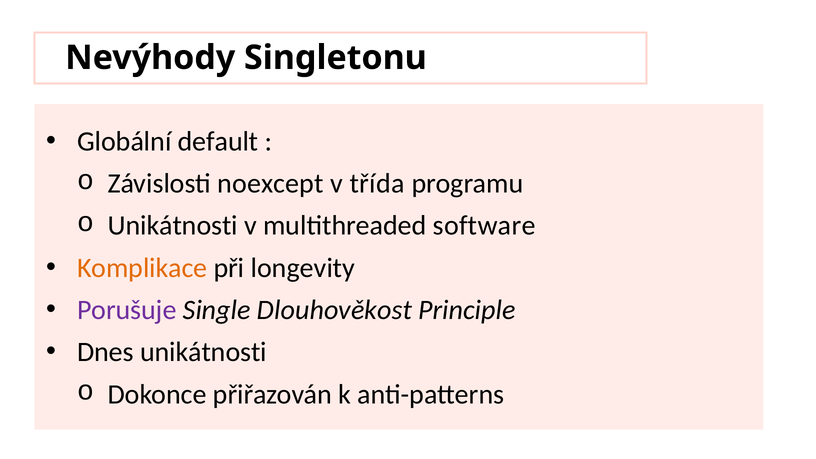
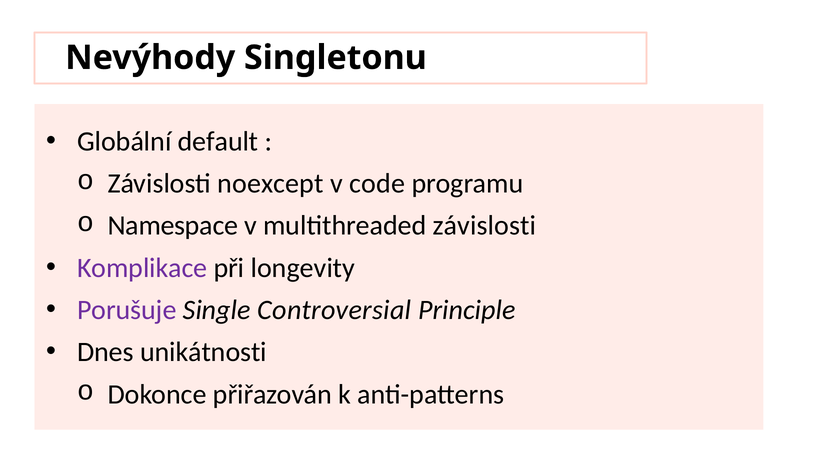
třída: třída -> code (377, 184)
Unikátnosti: Unikátnosti -> Namespace (173, 226)
multithreaded software: software -> závislosti (484, 226)
Komplikace colour: orange -> purple (142, 268)
Dlouhověkost: Dlouhověkost -> Controversial (334, 310)
